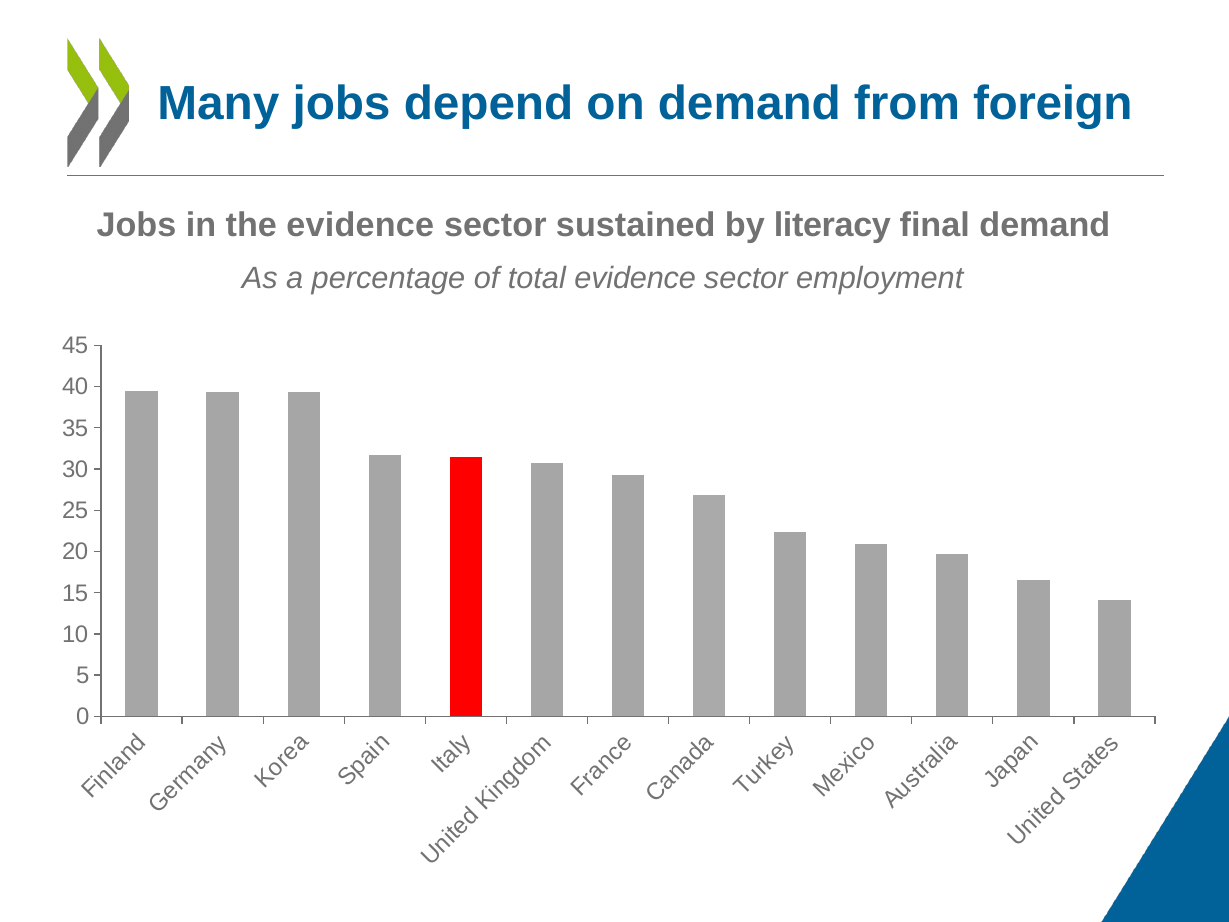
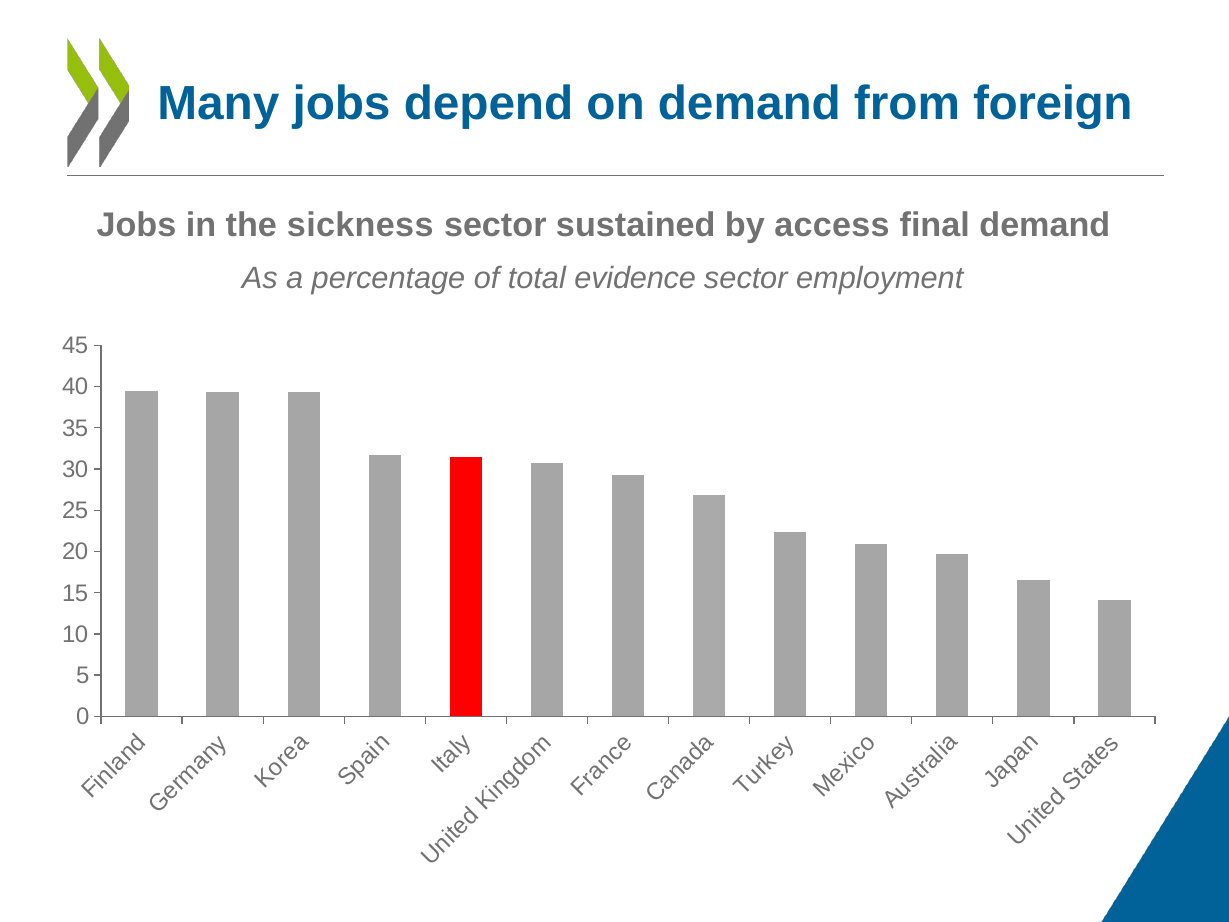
the evidence: evidence -> sickness (360, 225)
literacy: literacy -> access (832, 225)
